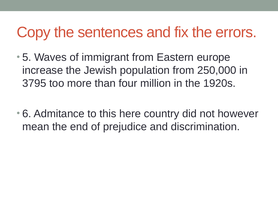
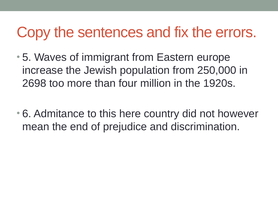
3795: 3795 -> 2698 (34, 83)
